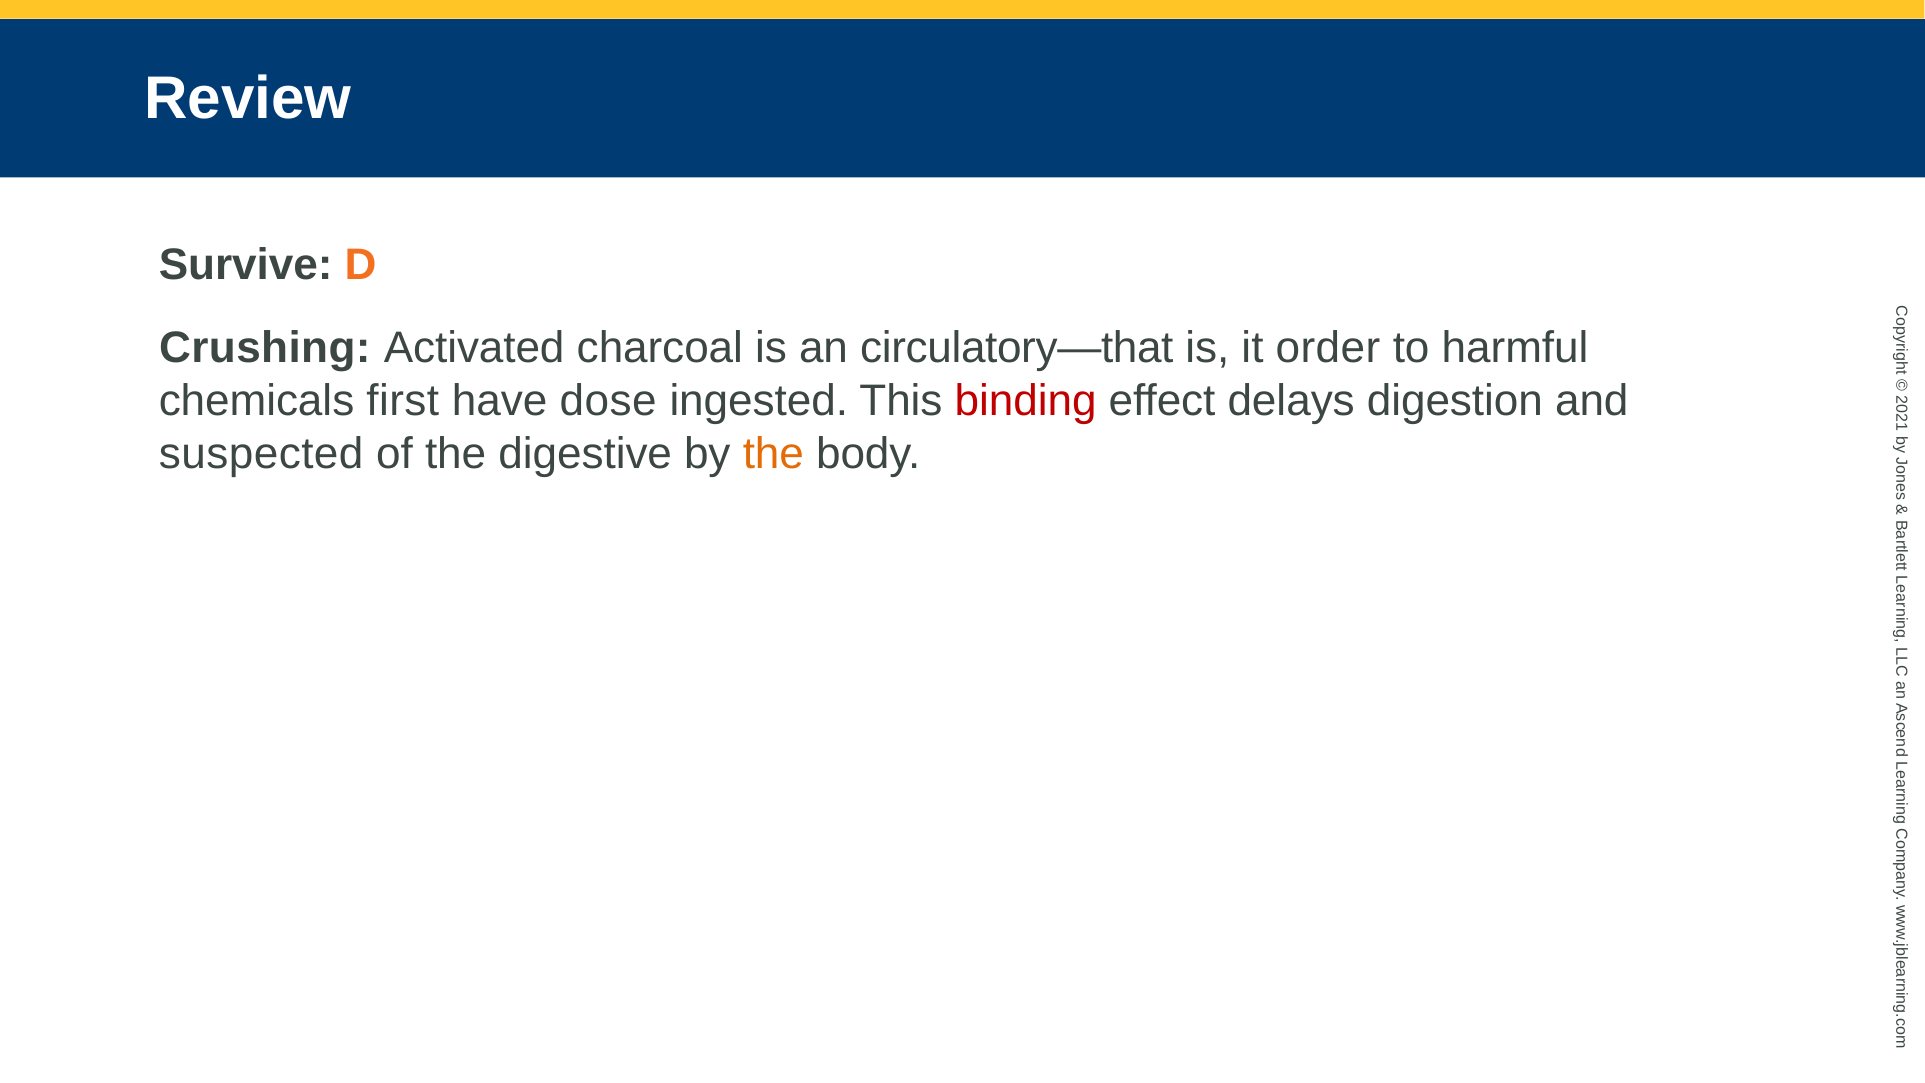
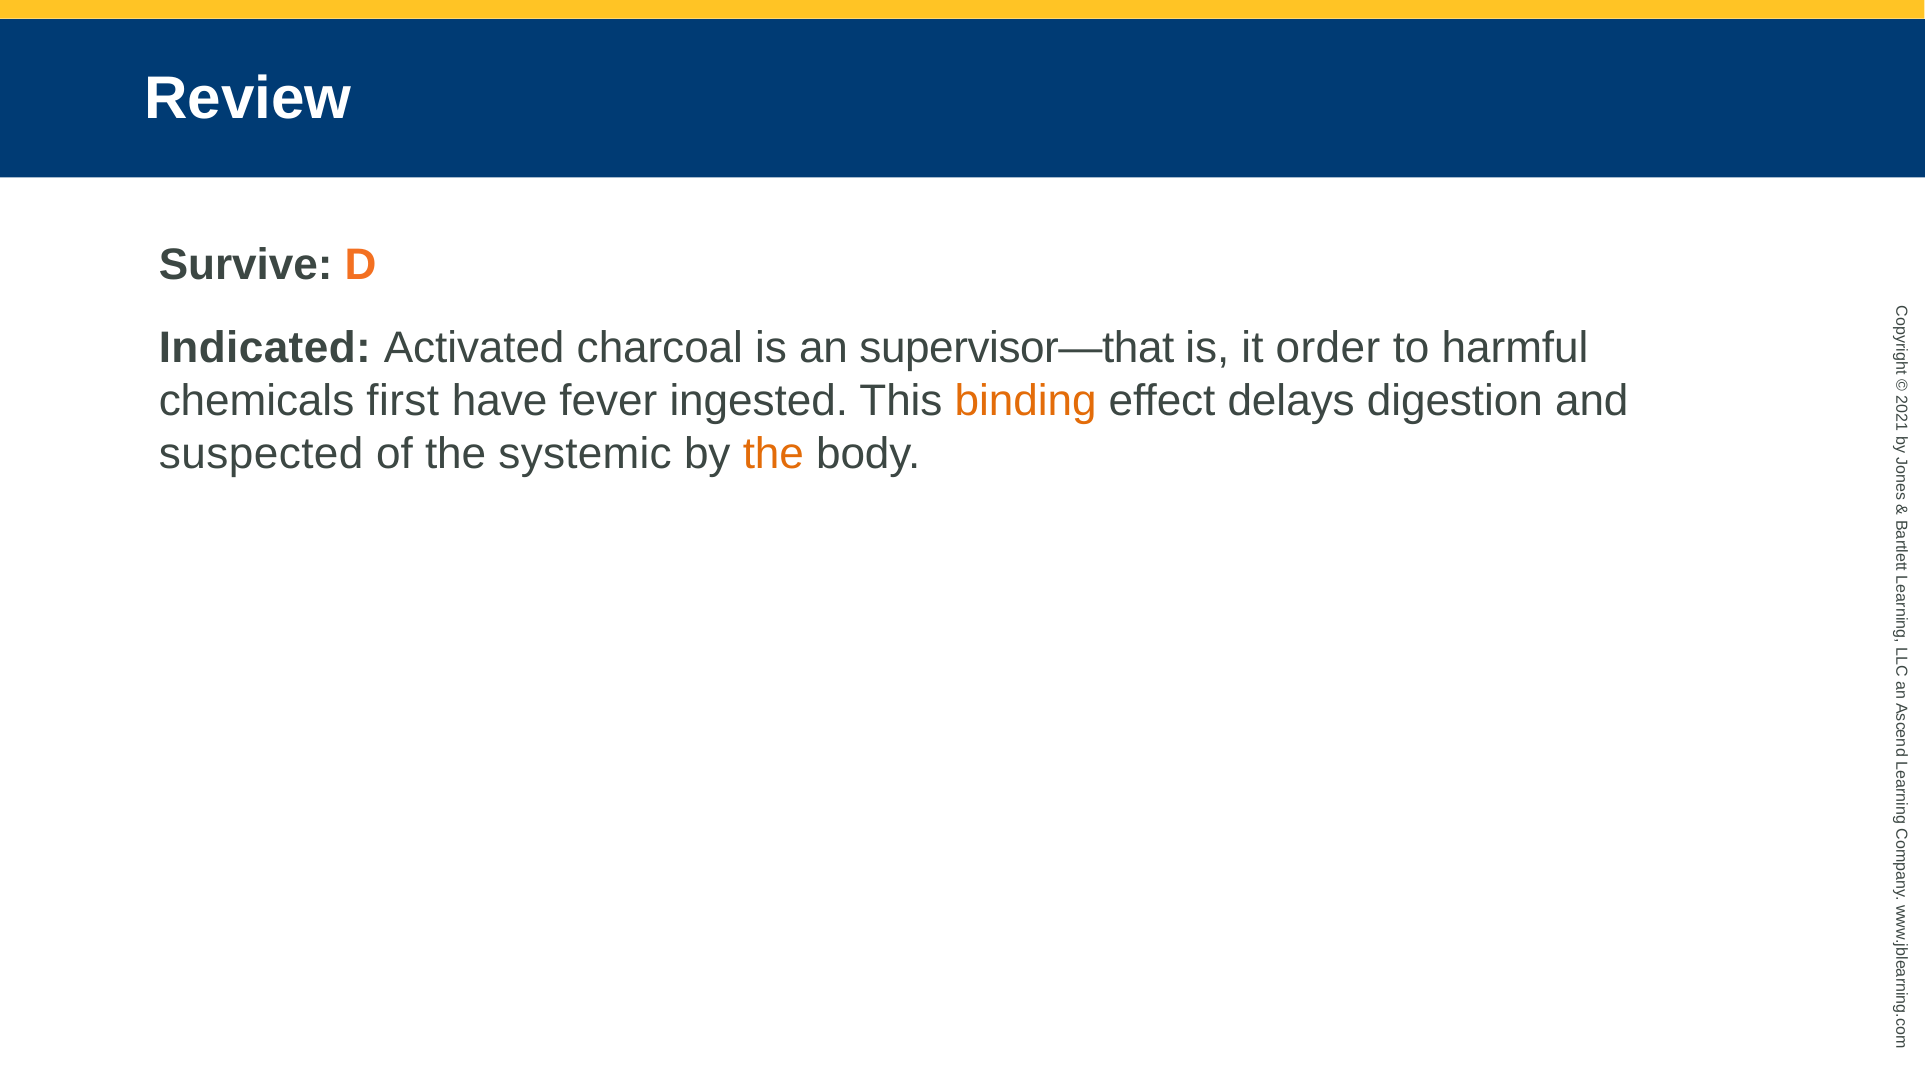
Crushing: Crushing -> Indicated (265, 348)
circulatory—that: circulatory—that -> supervisor—that (1017, 348)
dose: dose -> fever (608, 401)
binding colour: red -> orange (1026, 401)
digestive: digestive -> systemic (585, 454)
